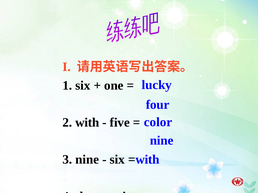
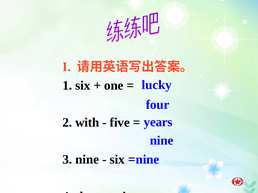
color: color -> years (158, 122)
with: with -> nine (147, 160)
